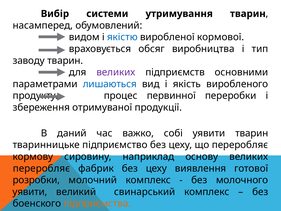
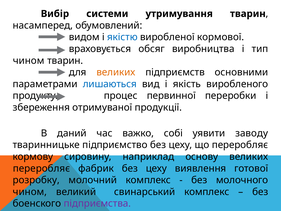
заводу: заводу -> чином (29, 61)
великих colour: purple -> orange (116, 72)
уявити тварин: тварин -> заводу (252, 133)
розробки: розробки -> розробку (36, 180)
уявити: уявити -> чином (30, 192)
підприємства colour: orange -> purple (97, 203)
